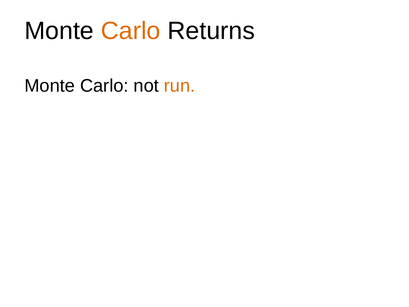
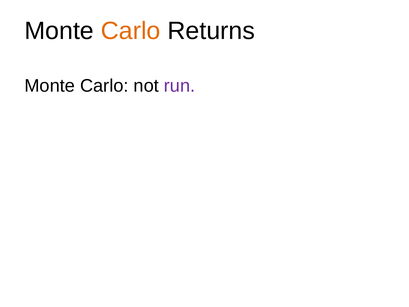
run colour: orange -> purple (180, 86)
